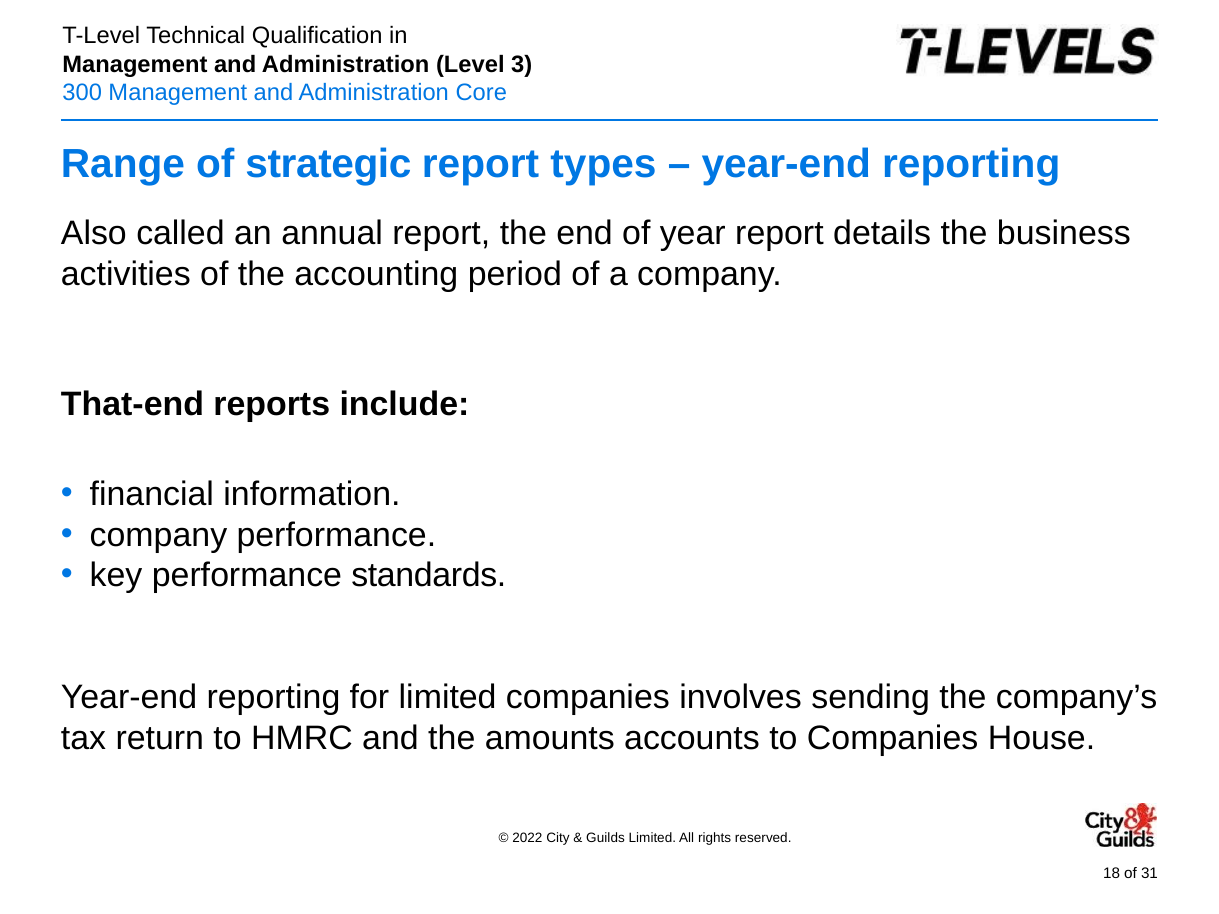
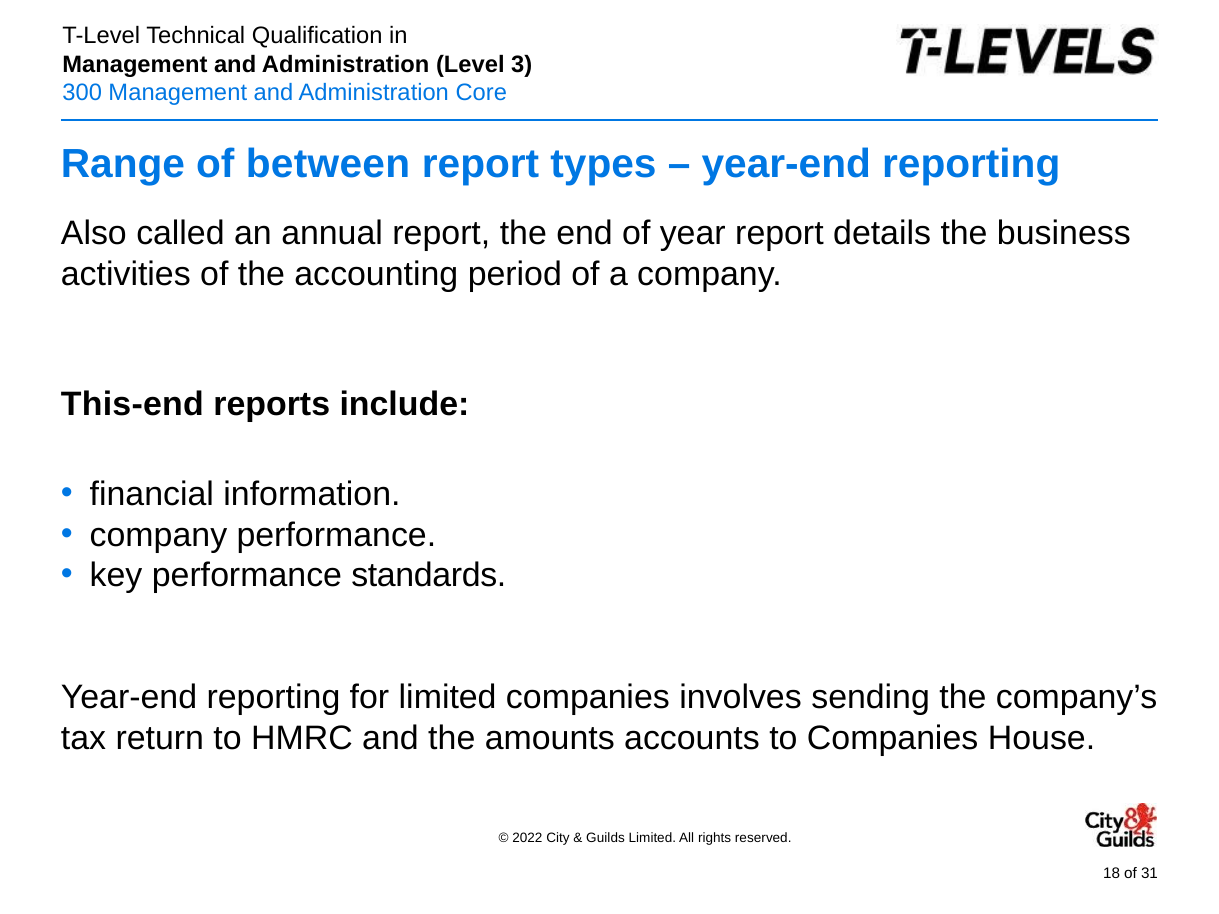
strategic: strategic -> between (328, 164)
That-end: That-end -> This-end (132, 405)
